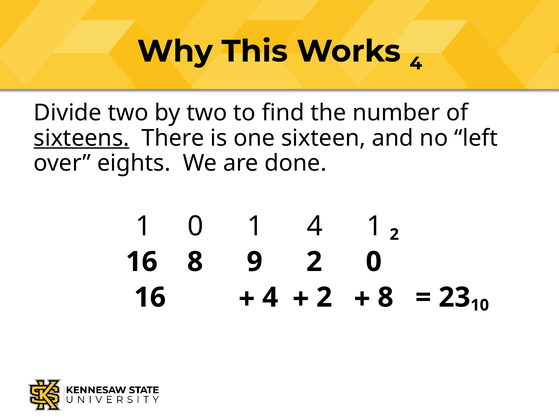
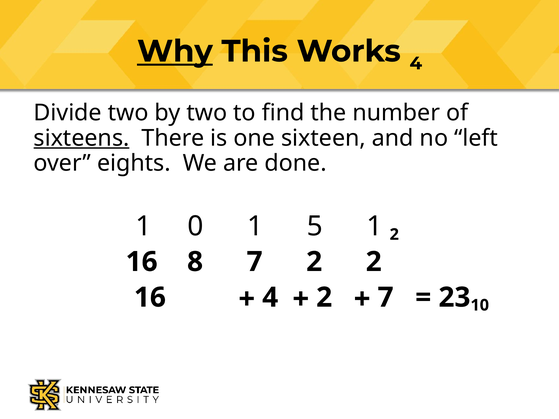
Why underline: none -> present (175, 51)
1 4: 4 -> 5 (315, 226)
8 9: 9 -> 7 (255, 262)
2 0: 0 -> 2 (374, 262)
8: 8 -> 7 (386, 298)
